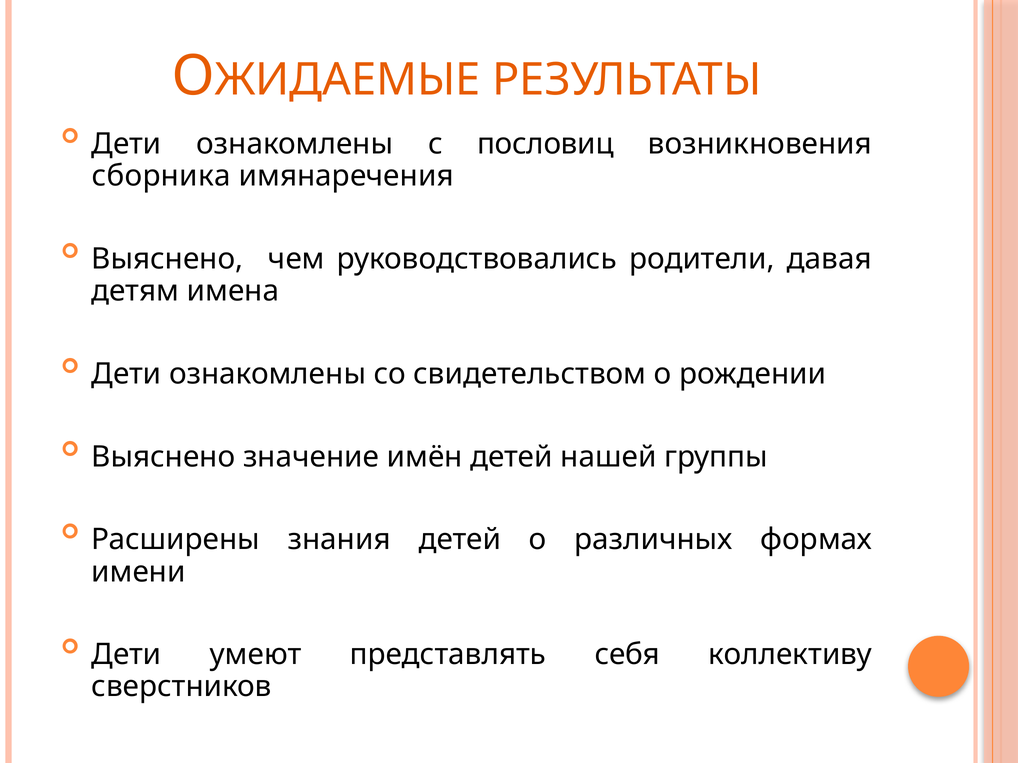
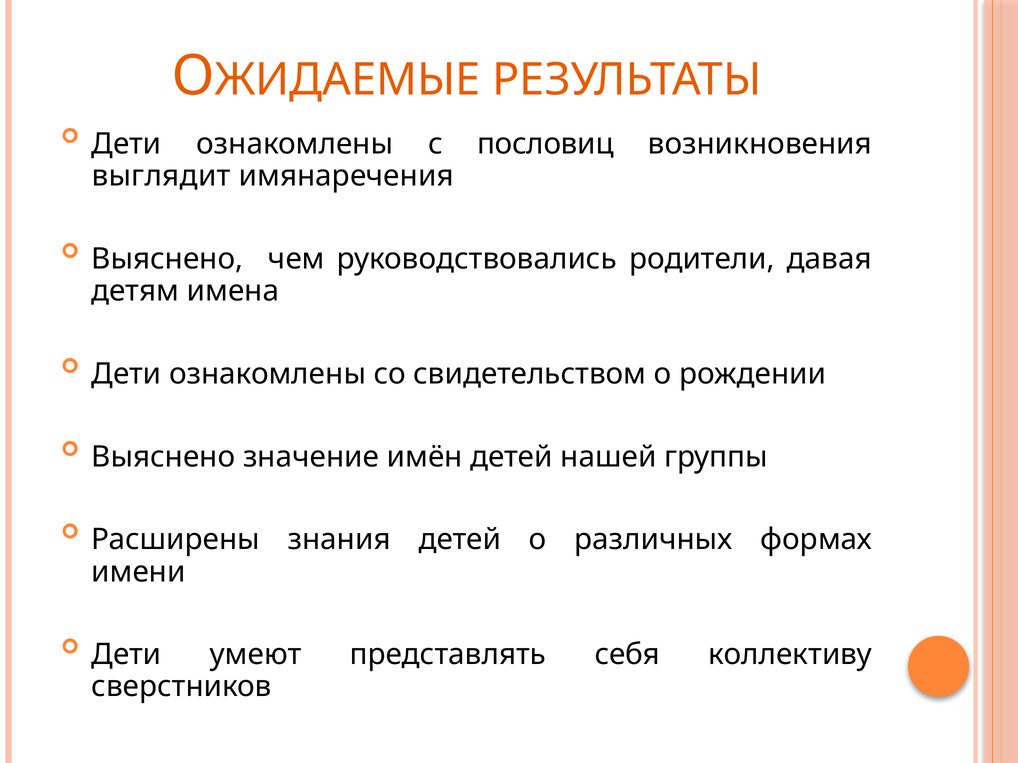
сборника: сборника -> выглядит (161, 176)
